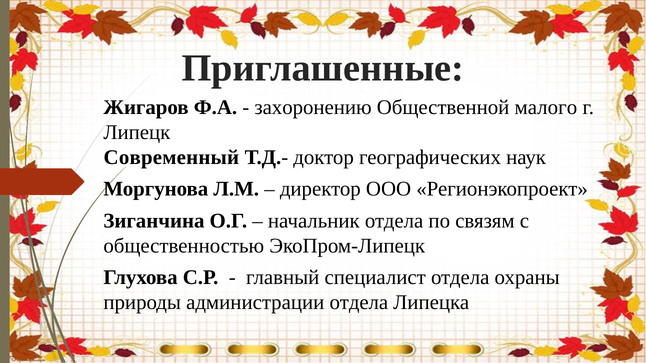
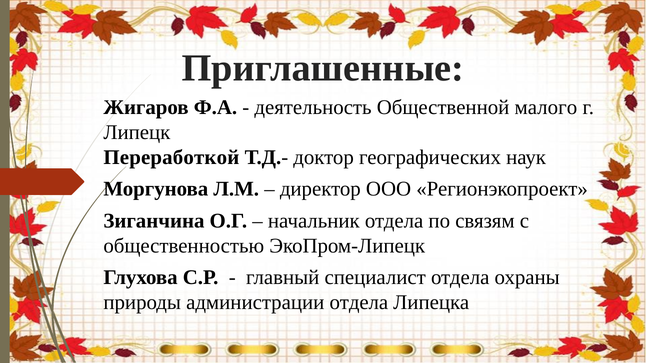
захоронению: захоронению -> деятельность (313, 107)
Современный: Современный -> Переработкой (171, 157)
